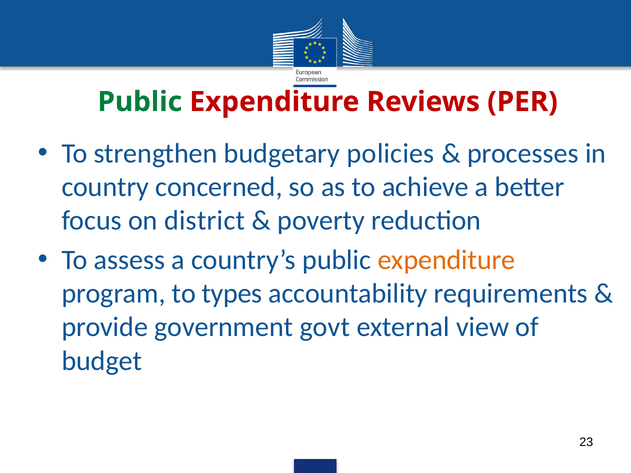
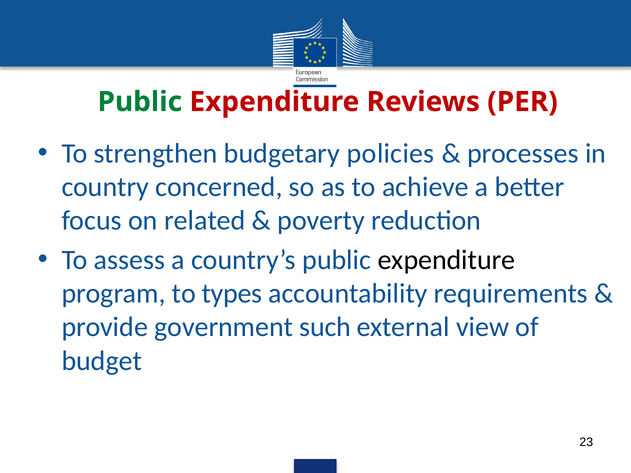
district: district -> related (205, 221)
expenditure colour: orange -> black (446, 260)
govt: govt -> such (325, 327)
